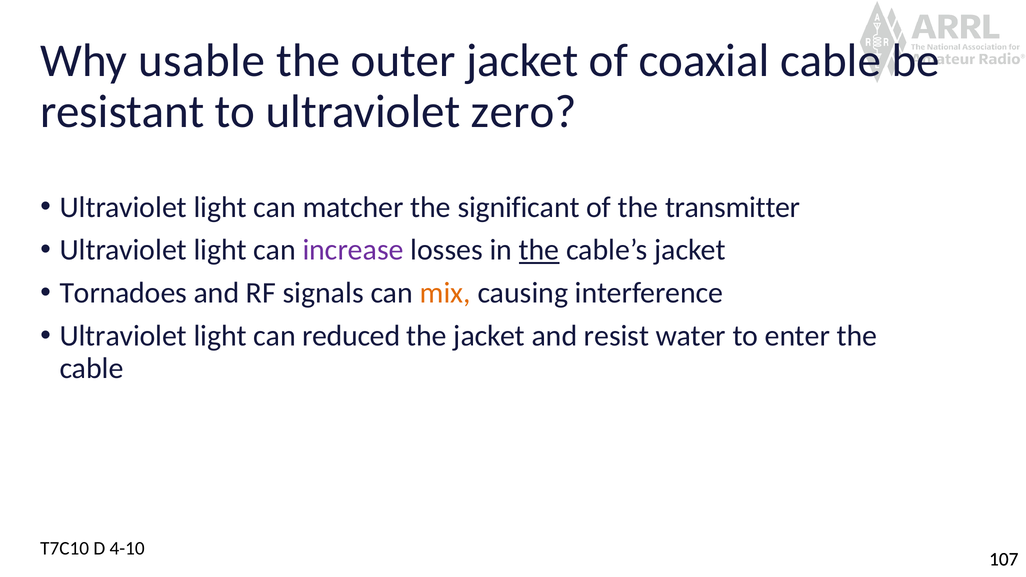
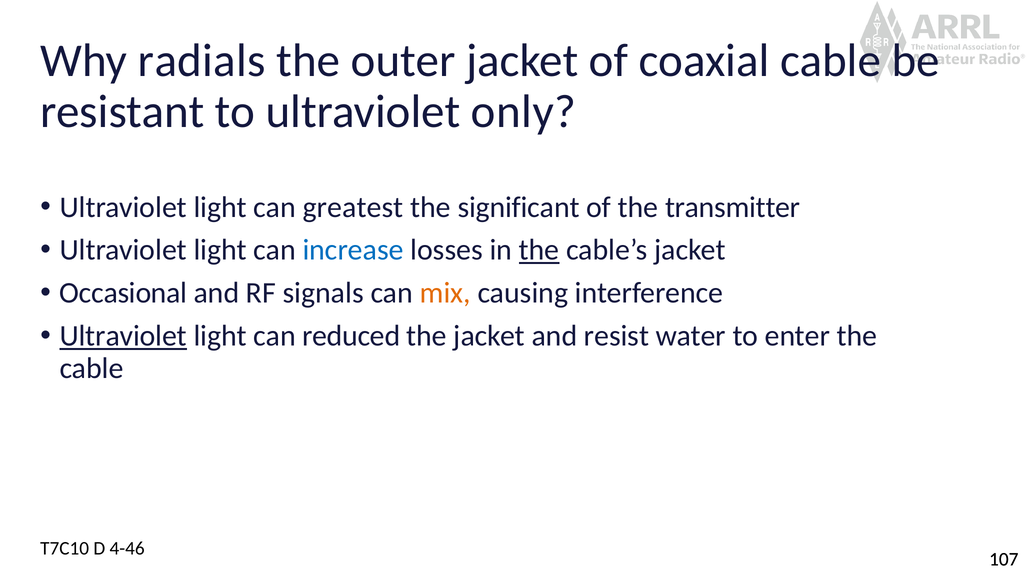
usable: usable -> radials (202, 61)
zero: zero -> only (523, 112)
matcher: matcher -> greatest (353, 207)
increase colour: purple -> blue (353, 250)
Tornadoes: Tornadoes -> Occasional (123, 293)
Ultraviolet underline: none -> present (123, 336)
4-10: 4-10 -> 4-46 (127, 548)
